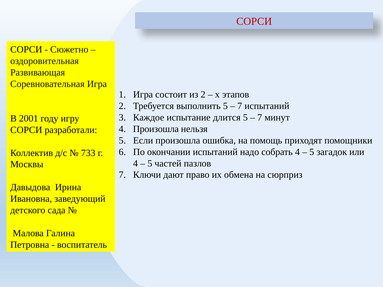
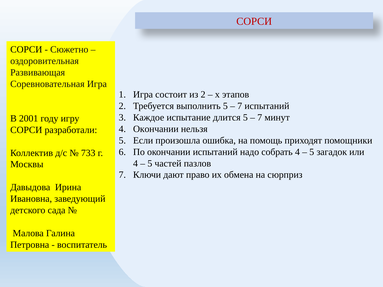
4 Произошла: Произошла -> Окончании (156, 129)
